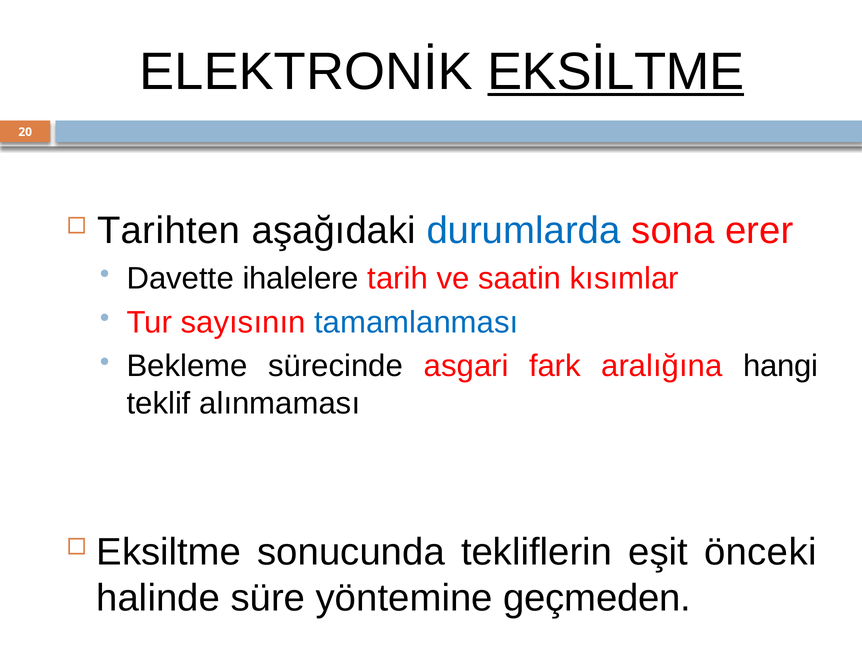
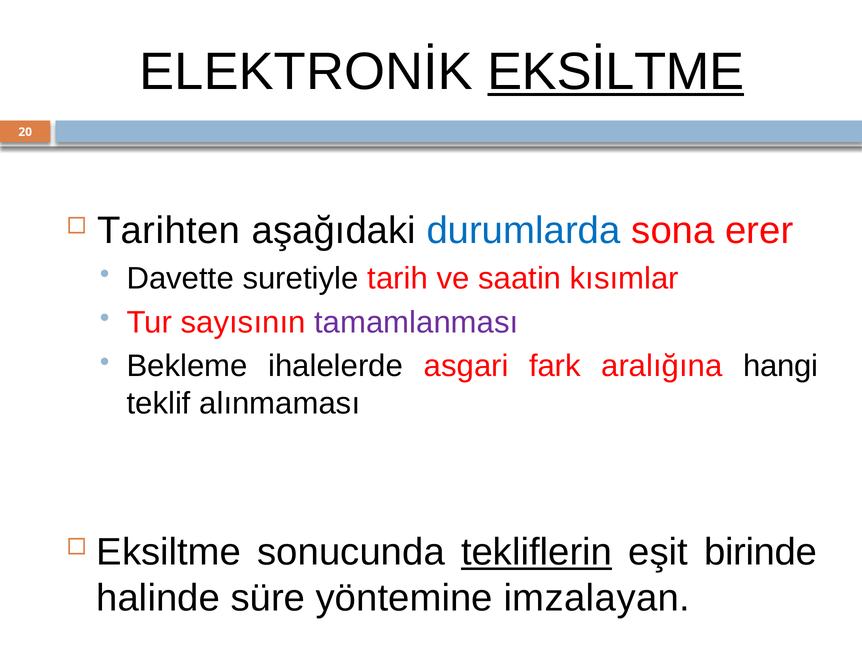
ihalelere: ihalelere -> suretiyle (301, 279)
tamamlanması colour: blue -> purple (416, 323)
sürecinde: sürecinde -> ihalelerde (336, 366)
tekliflerin underline: none -> present (537, 553)
önceki: önceki -> birinde (761, 553)
geçmeden: geçmeden -> imzalayan (597, 599)
